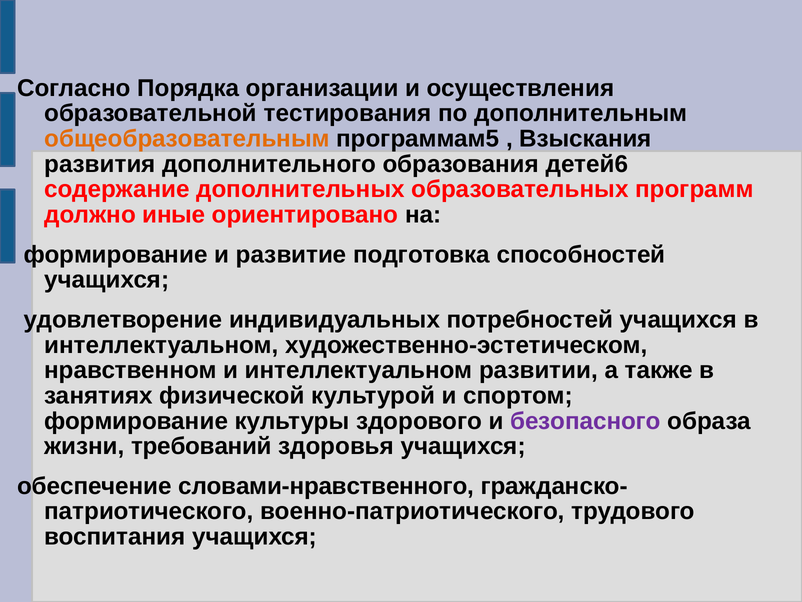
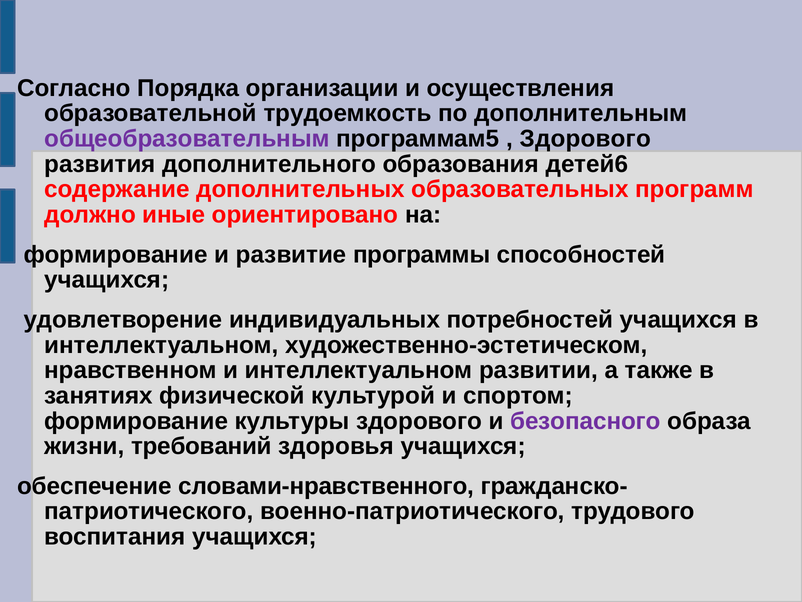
тестирования: тестирования -> трудоемкость (348, 113)
общеобразовательным colour: orange -> purple (187, 139)
Взыскания: Взыскания -> Здорового (585, 139)
подготовка: подготовка -> программы (422, 254)
